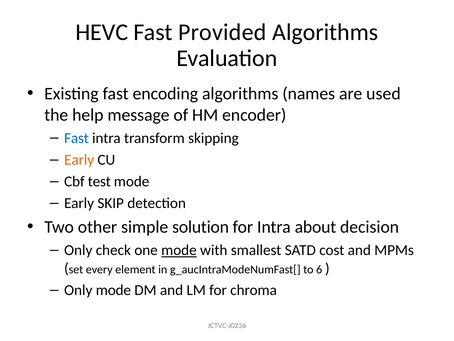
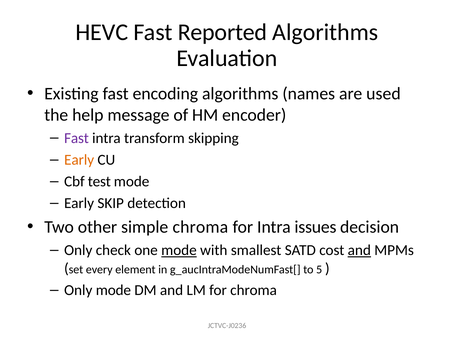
Provided: Provided -> Reported (223, 32)
Fast colour: blue -> purple (76, 138)
simple solution: solution -> chroma (200, 227)
about: about -> issues (315, 227)
and underline: none -> present (359, 250)
6: 6 -> 5 (319, 269)
